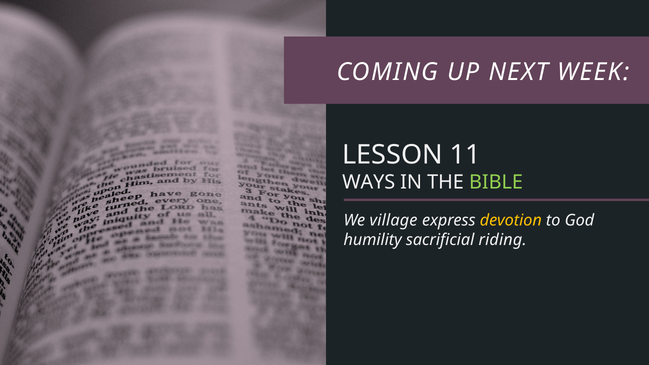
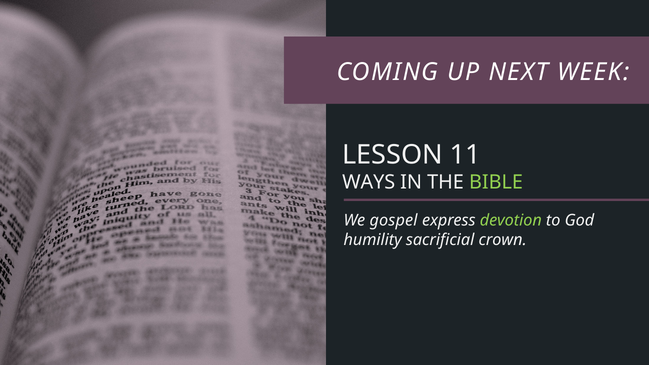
village: village -> gospel (394, 220)
devotion colour: yellow -> light green (511, 220)
riding: riding -> crown (503, 240)
